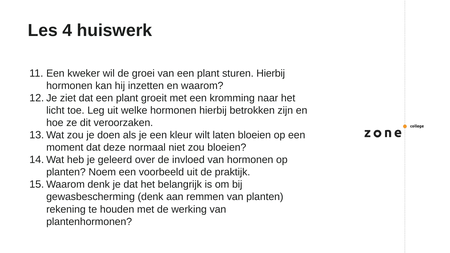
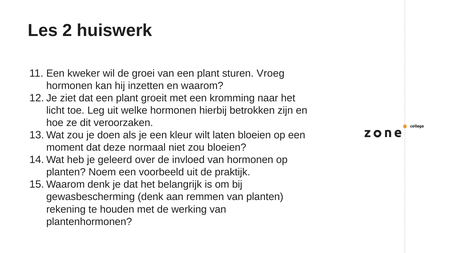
4: 4 -> 2 (67, 31)
sturen Hierbij: Hierbij -> Vroeg (271, 73)
